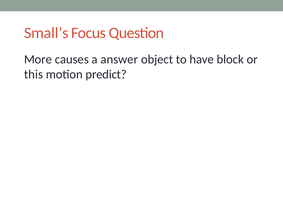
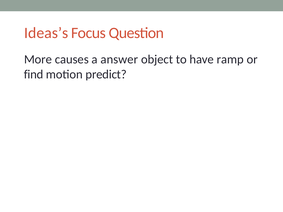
Small’s: Small’s -> Ideas’s (46, 33)
block: block -> ramp (230, 59)
this: this -> find (34, 74)
